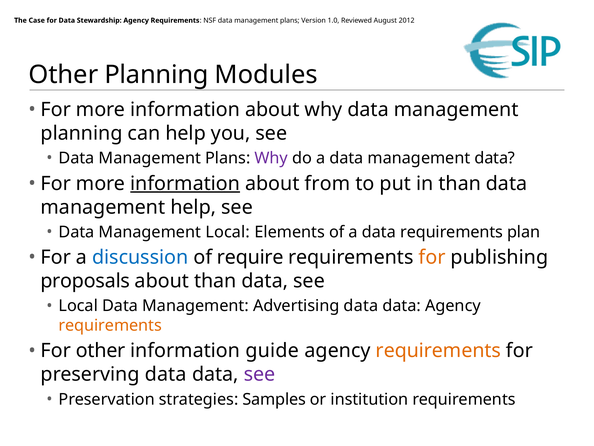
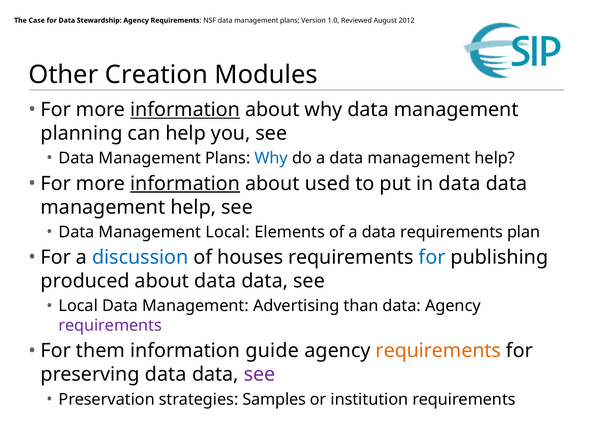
Other Planning: Planning -> Creation (156, 75)
information underline: none -> present (185, 110)
Why colour: purple -> blue (271, 158)
a data management data: data -> help (495, 158)
from: from -> used (327, 183)
in than: than -> data (460, 183)
require: require -> houses (250, 257)
for colour: orange -> blue (432, 257)
proposals: proposals -> produced (85, 281)
about than: than -> data (215, 281)
Advertising data: data -> than (361, 306)
requirements colour: orange -> purple (110, 325)
For other: other -> them (100, 350)
